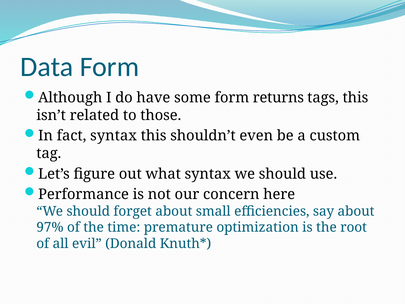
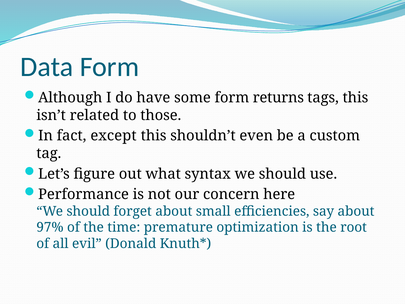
fact syntax: syntax -> except (113, 136)
